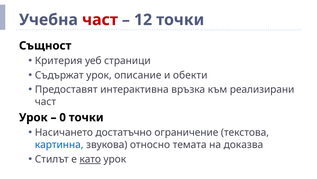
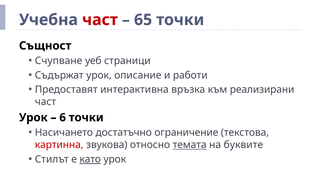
12: 12 -> 65 (143, 20)
Критерия: Критерия -> Счупване (59, 61)
обекти: обекти -> работи (190, 75)
0: 0 -> 6 (63, 117)
картинна colour: blue -> red (59, 144)
темата underline: none -> present (190, 144)
доказва: доказва -> буквите (243, 144)
